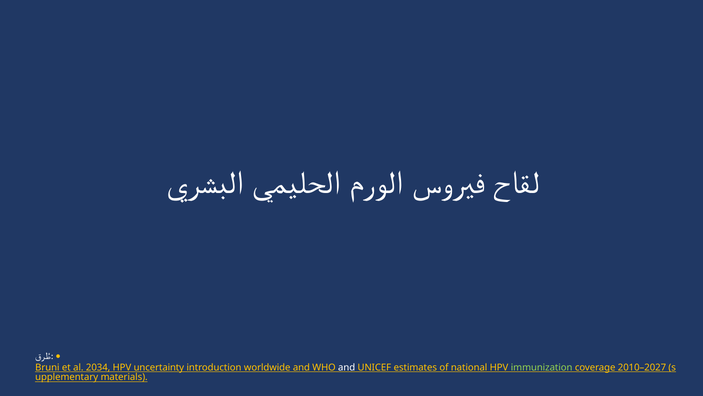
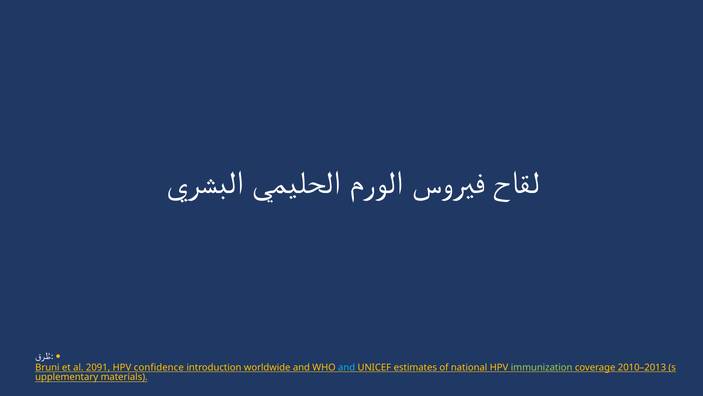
2034: 2034 -> 2091 (98, 367)
uncertainty: uncertainty -> confidence (159, 367)
and colour: white -> light blue (347, 367)
2010–2027: 2010–2027 -> 2010–2013 (642, 367)
